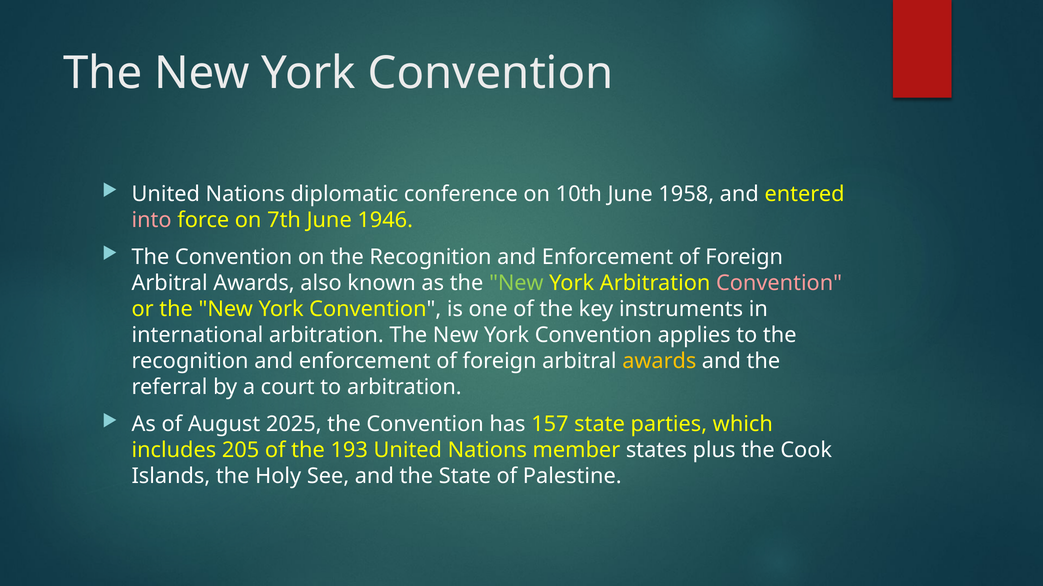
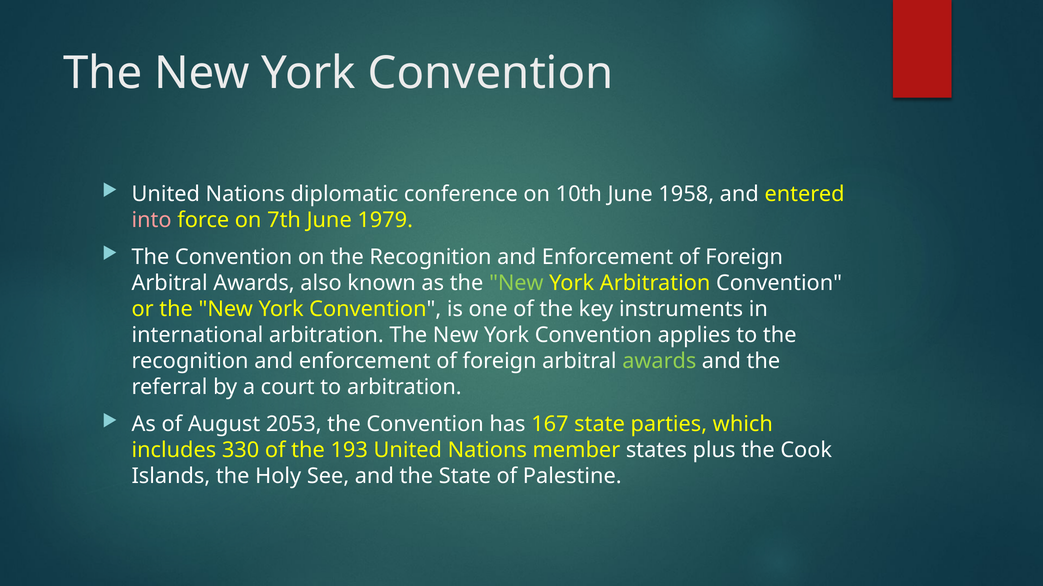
1946: 1946 -> 1979 (385, 220)
Convention colour: pink -> white (779, 283)
awards colour: yellow -> light green (659, 361)
2025: 2025 -> 2053 (294, 425)
157: 157 -> 167 (550, 425)
205: 205 -> 330 (241, 451)
